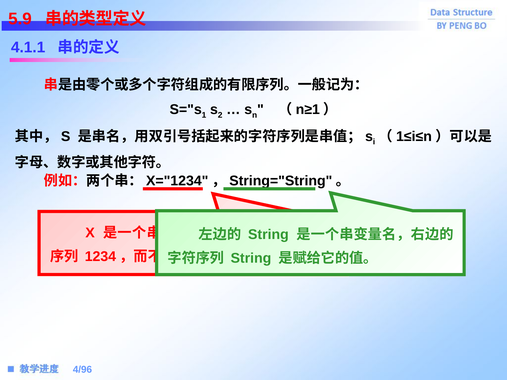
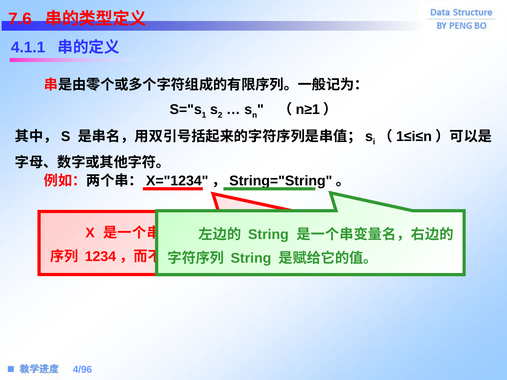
5.9: 5.9 -> 7.6 (20, 19)
